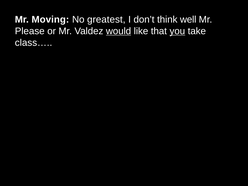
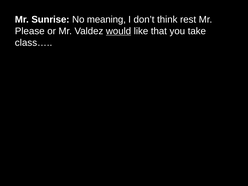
Moving: Moving -> Sunrise (50, 19)
greatest: greatest -> meaning (106, 19)
well: well -> rest (188, 19)
you underline: present -> none (177, 31)
